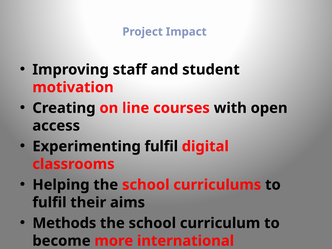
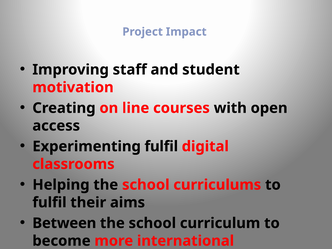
Methods: Methods -> Between (64, 223)
